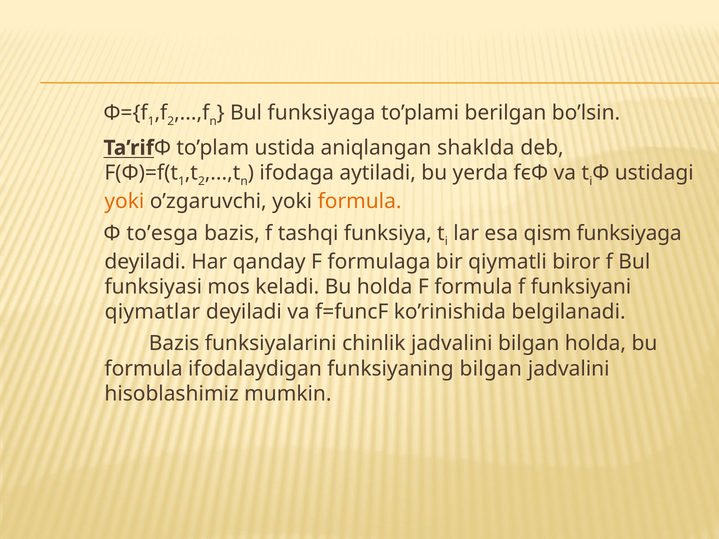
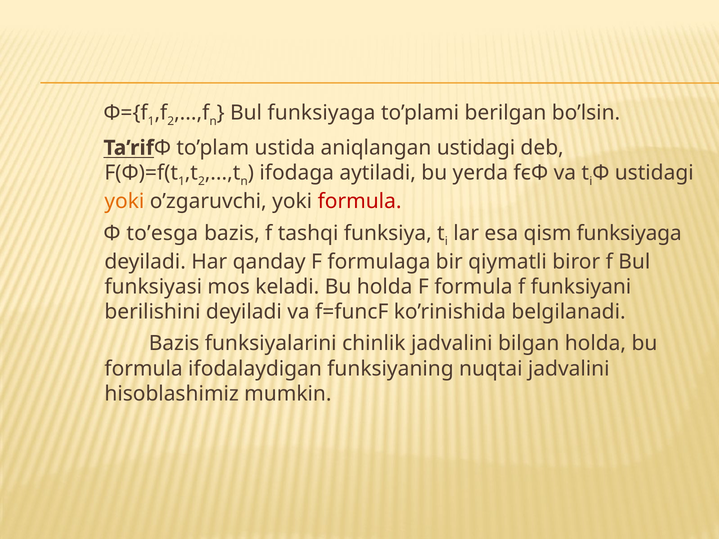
aniqlangan shaklda: shaklda -> ustidagi (476, 148)
formula colour: orange -> red (360, 202)
qiymatlar: qiymatlar -> berilishini (153, 312)
funksiyaning bilgan: bilgan -> nuqtai (491, 369)
